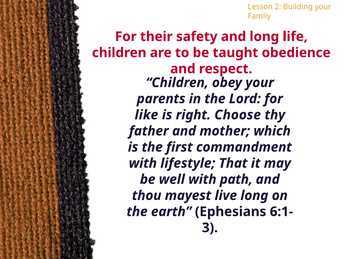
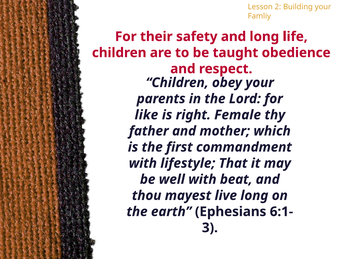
Choose: Choose -> Female (238, 115)
path: path -> beat (236, 179)
